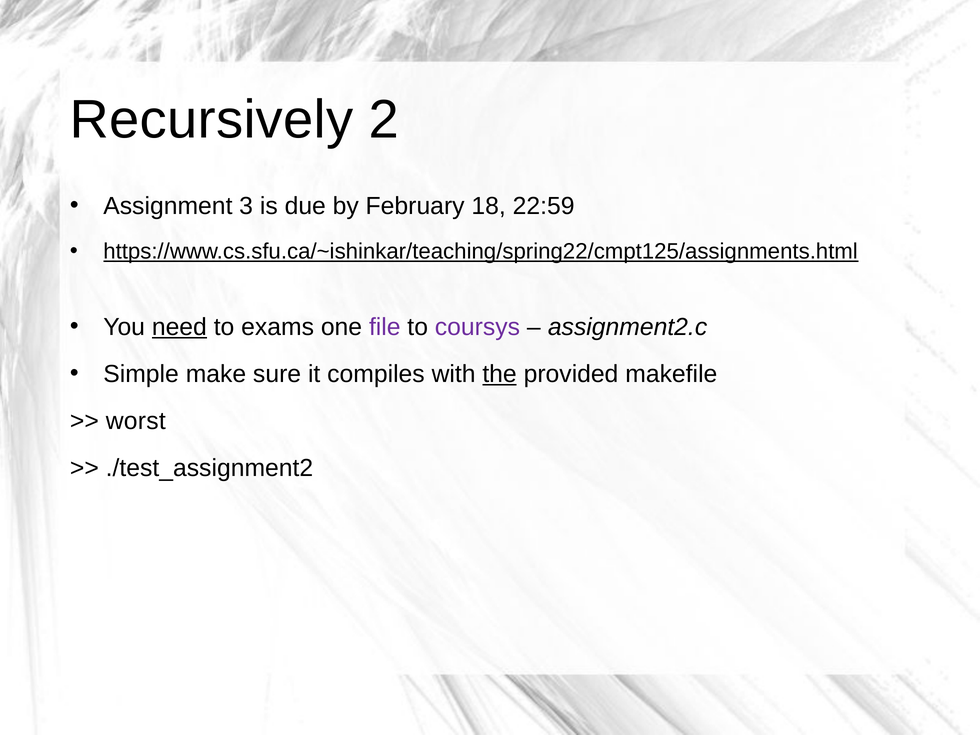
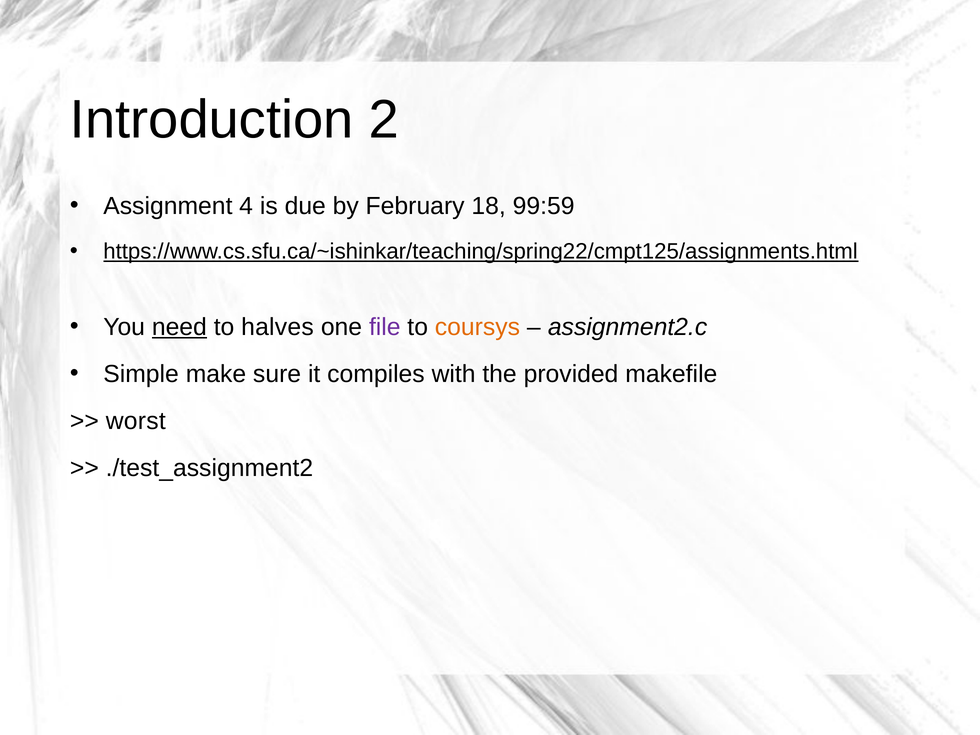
Recursively: Recursively -> Introduction (212, 120)
3: 3 -> 4 (246, 206)
22:59: 22:59 -> 99:59 (544, 206)
exams: exams -> halves (277, 327)
coursys colour: purple -> orange (477, 327)
the underline: present -> none (500, 374)
